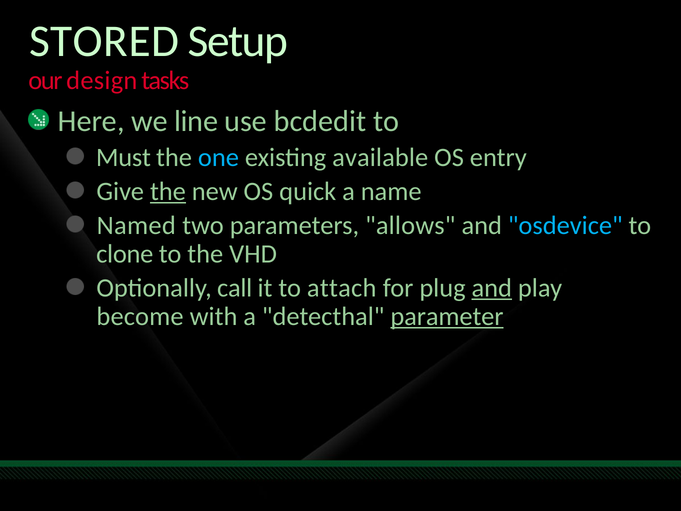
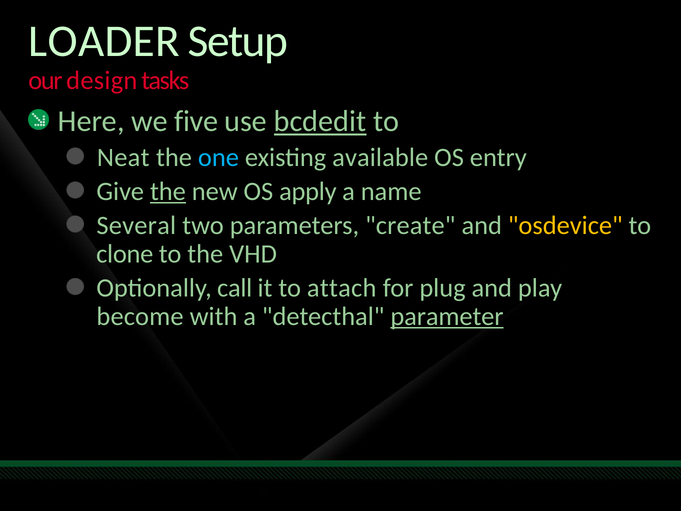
STORED: STORED -> LOADER (104, 41)
line: line -> five (196, 121)
bcdedit underline: none -> present (320, 121)
Must: Must -> Neat (123, 157)
quick: quick -> apply (308, 191)
Named: Named -> Several (136, 225)
allows: allows -> create (410, 225)
osdevice colour: light blue -> yellow (565, 225)
and underline: present -> none (492, 288)
